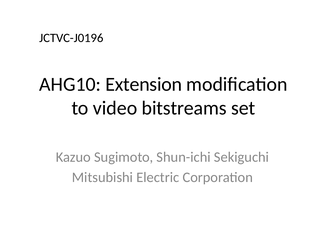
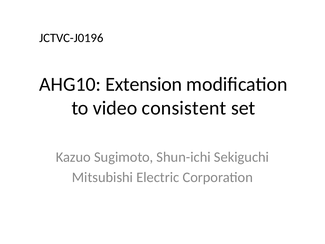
bitstreams: bitstreams -> consistent (184, 108)
